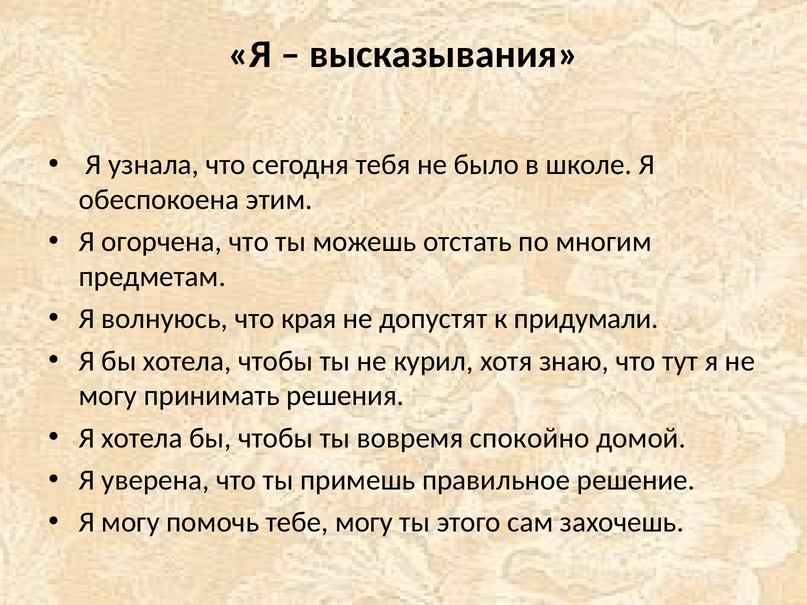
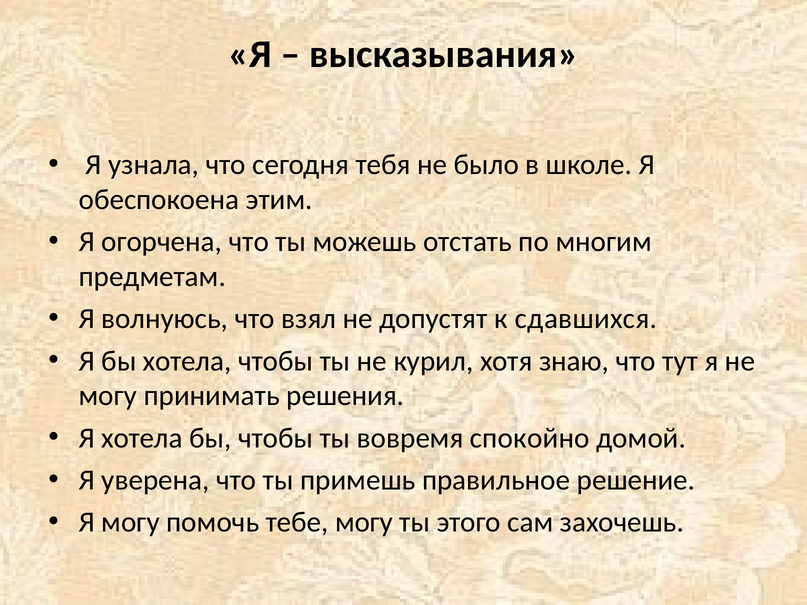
края: края -> взял (309, 319)
придумали: придумали -> сдавшихся (586, 319)
